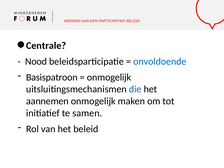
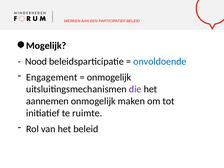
Centrale: Centrale -> Mogelijk (46, 46)
Basispatroon: Basispatroon -> Engagement (52, 77)
die colour: blue -> purple (135, 89)
samen: samen -> ruimte (87, 113)
